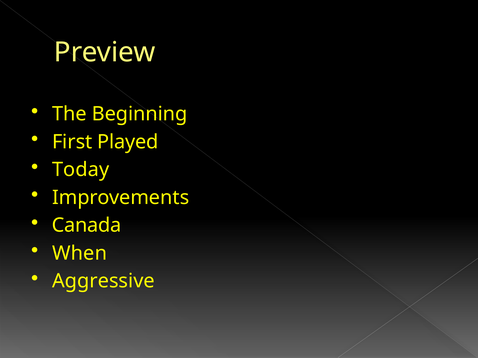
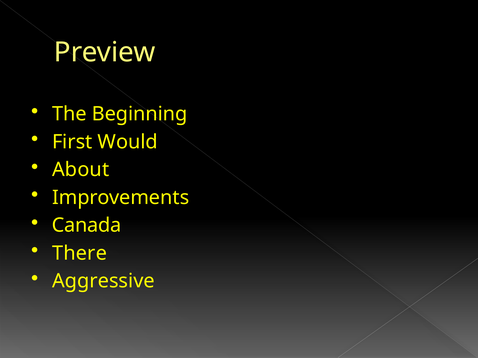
Played: Played -> Would (128, 142)
Today: Today -> About (81, 170)
When: When -> There (80, 254)
